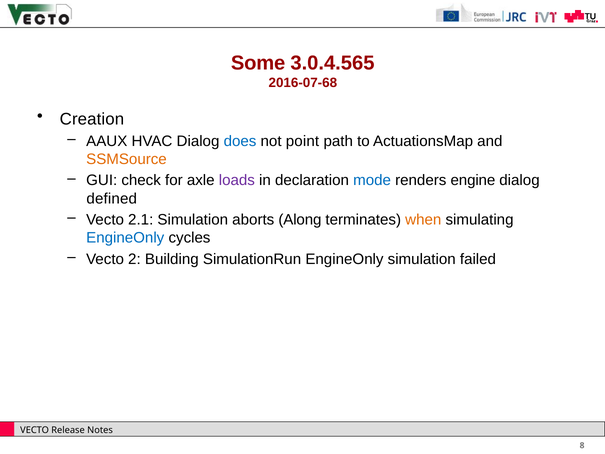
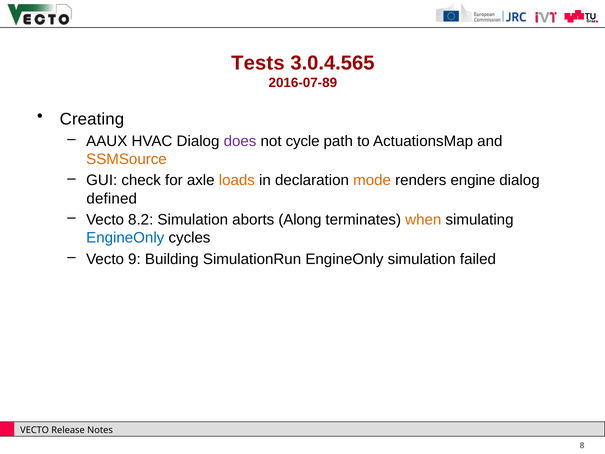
Some: Some -> Tests (258, 63)
2016-07-68: 2016-07-68 -> 2016-07-89 (303, 83)
Creation: Creation -> Creating (92, 119)
does colour: blue -> purple (240, 141)
point: point -> cycle (303, 141)
loads colour: purple -> orange (237, 180)
mode colour: blue -> orange (372, 180)
2.1: 2.1 -> 8.2 (141, 220)
2: 2 -> 9 (134, 259)
